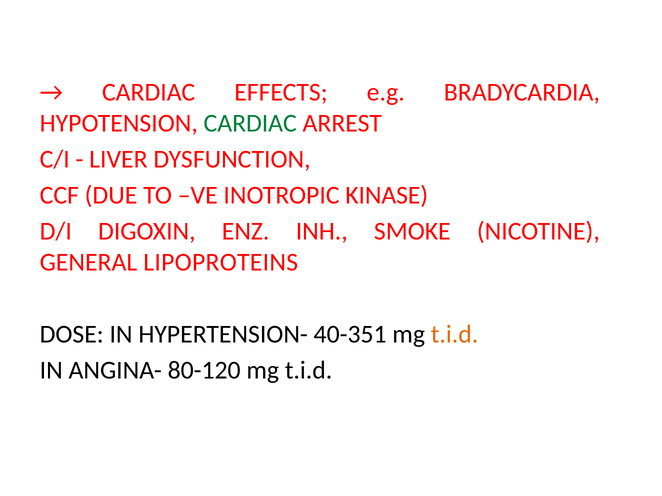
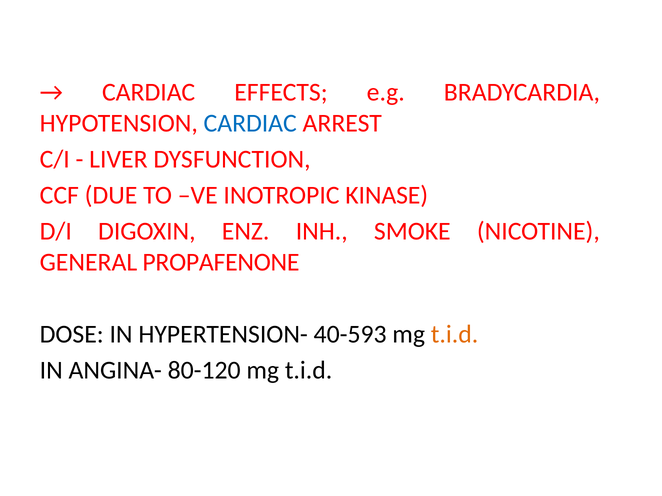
CARDIAC colour: green -> blue (250, 123)
LIPOPROTEINS: LIPOPROTEINS -> PROPAFENONE (221, 262)
40-351: 40-351 -> 40-593 (350, 334)
